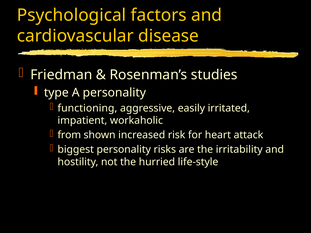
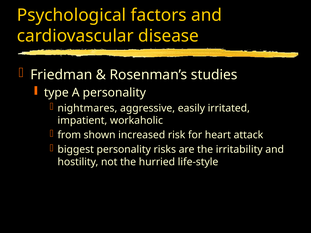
functioning: functioning -> nightmares (87, 108)
